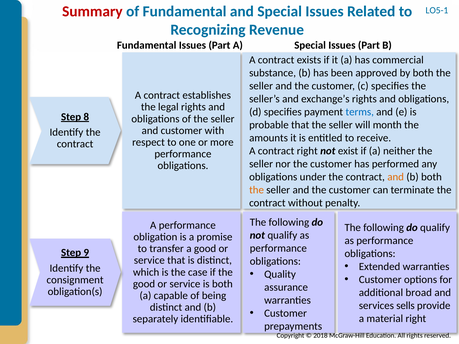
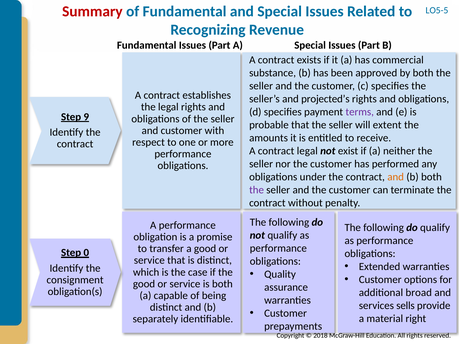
LO5-1: LO5-1 -> LO5-5 (437, 10)
exchange’s: exchange’s -> projected’s (325, 99)
terms colour: blue -> purple (360, 112)
8: 8 -> 9 (86, 117)
month: month -> extent (387, 125)
contract right: right -> legal (307, 151)
the colour: orange -> purple (257, 190)
9: 9 -> 0 (86, 253)
